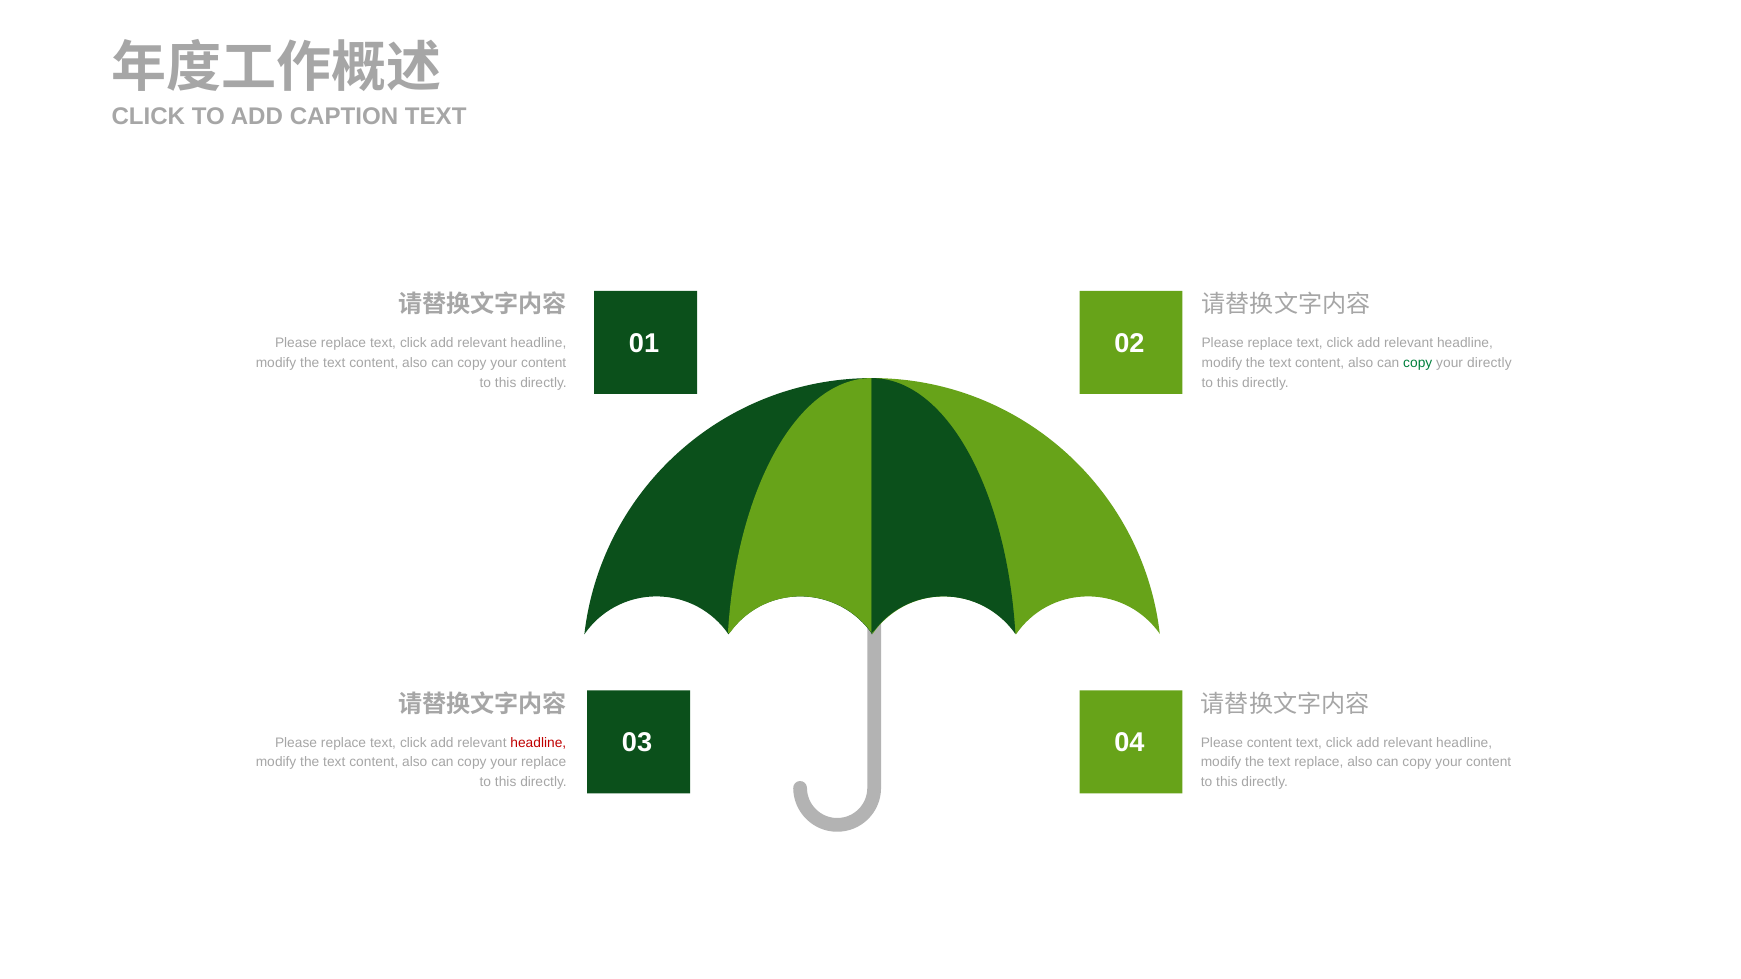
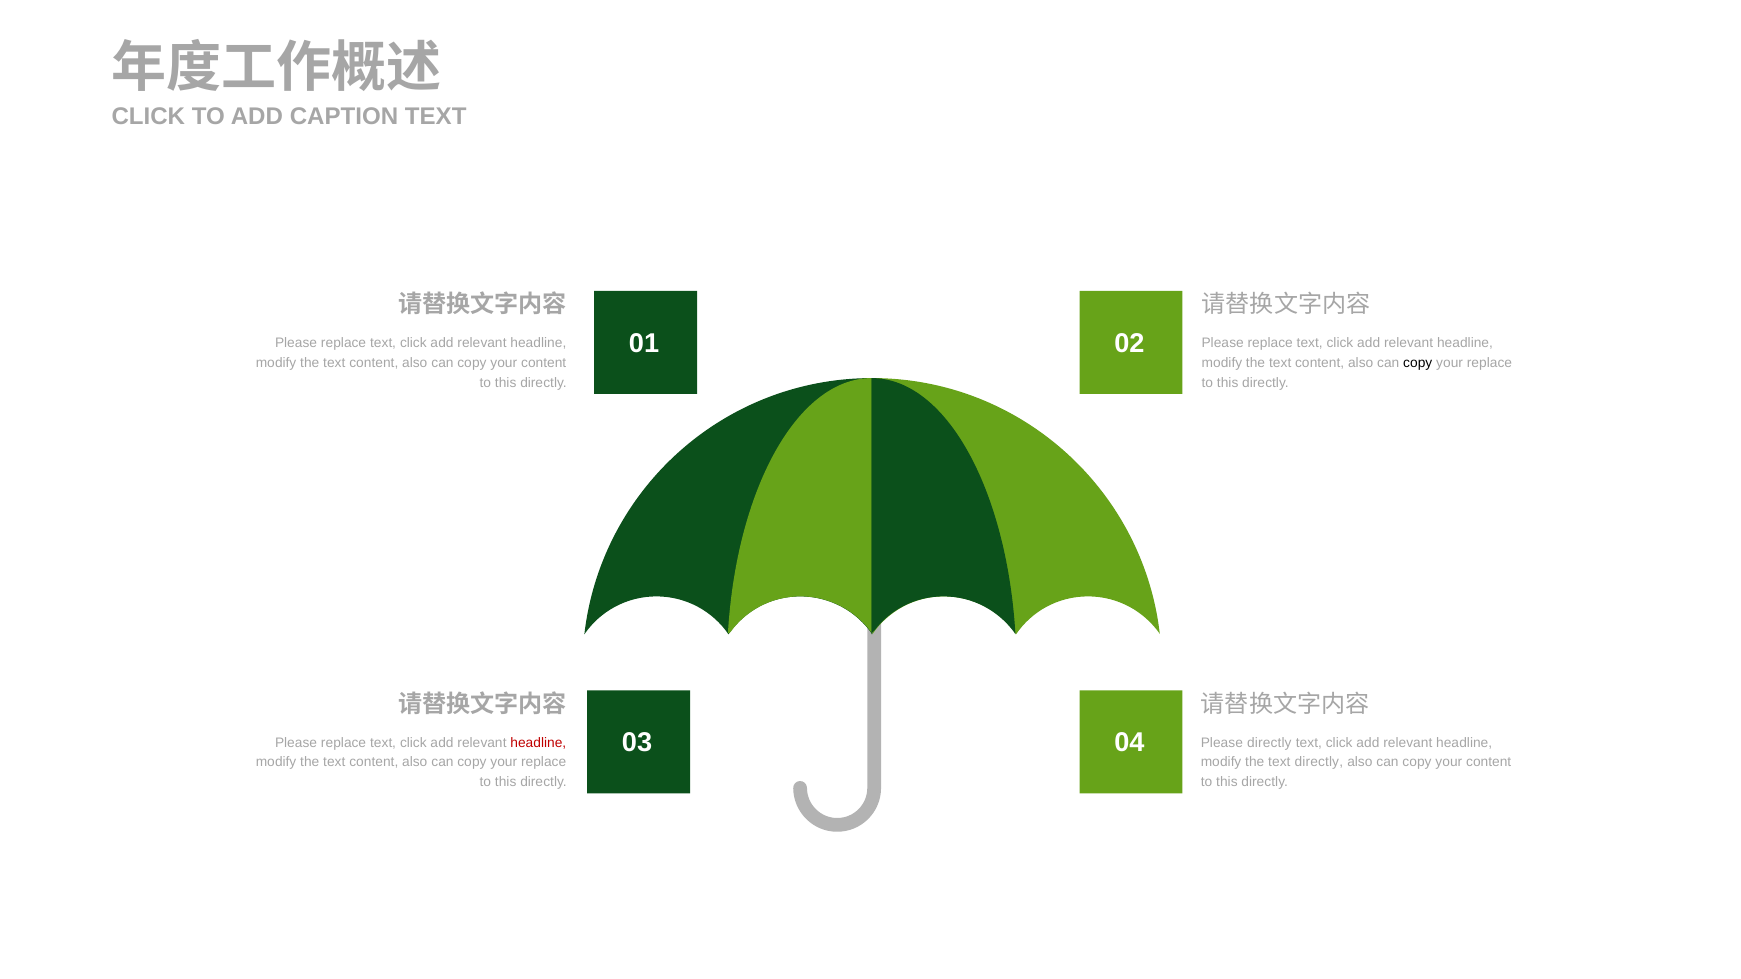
copy colour: green -> black (1418, 363)
directly: directly -> replace (1489, 363)
Please content: content -> directly (1269, 743)
text replace: replace -> directly (1319, 763)
